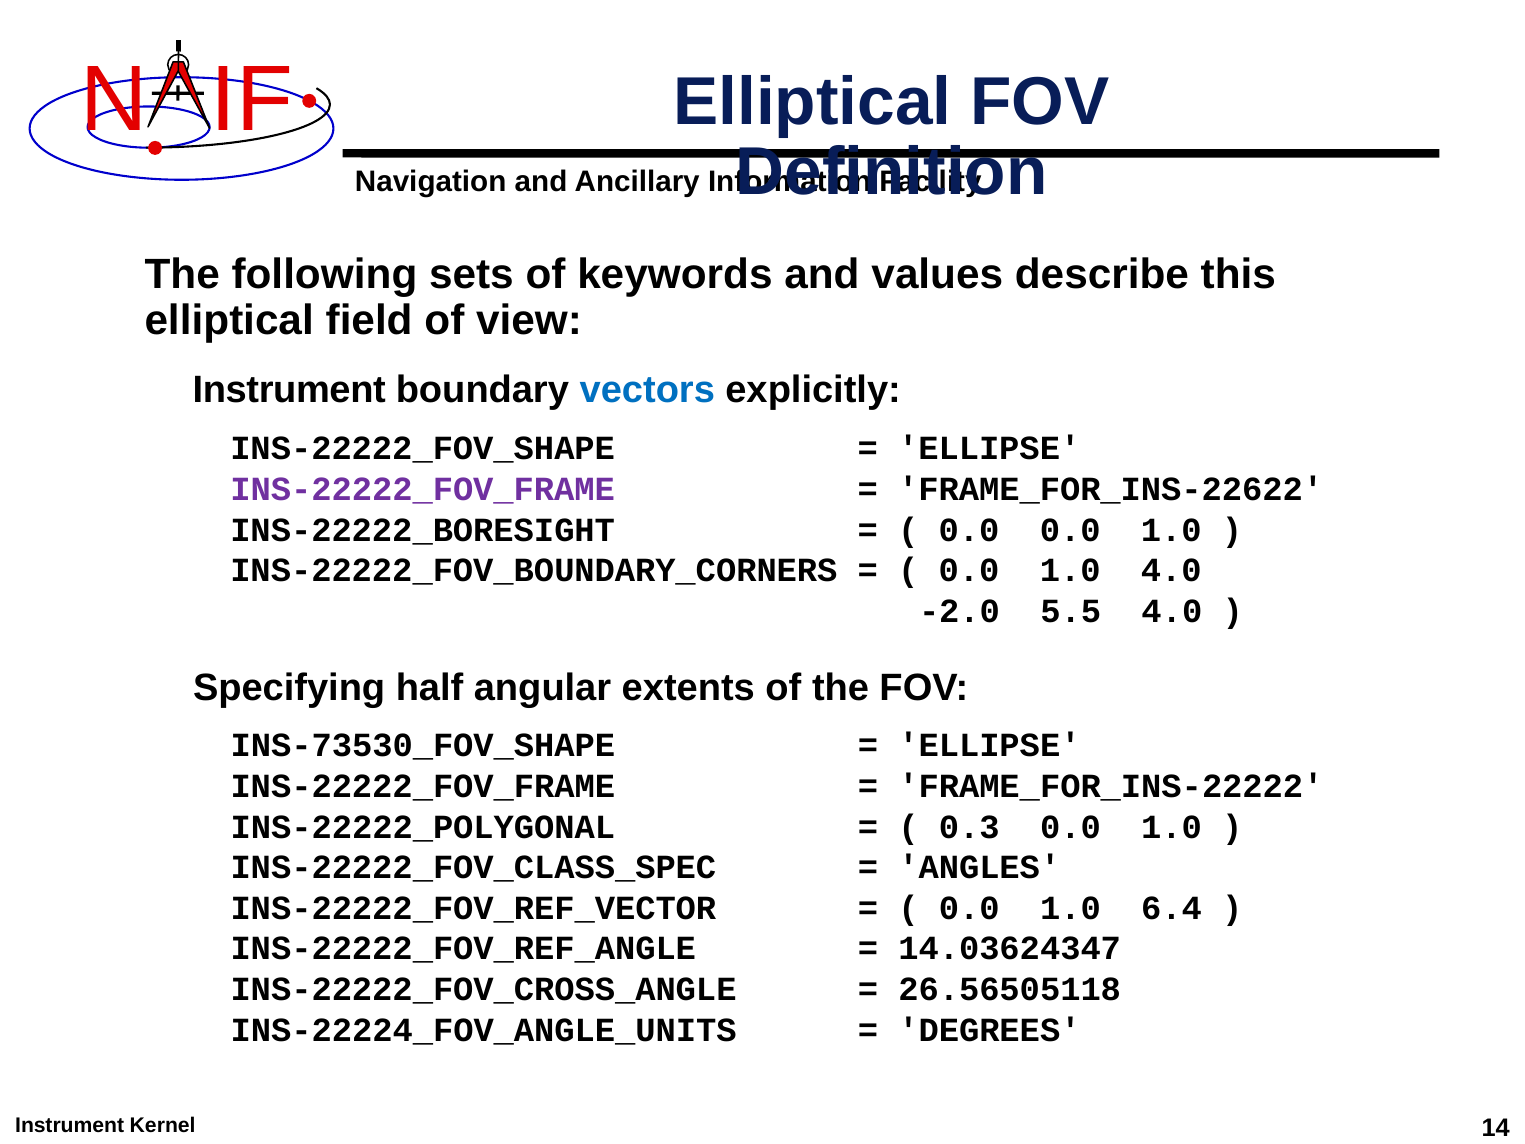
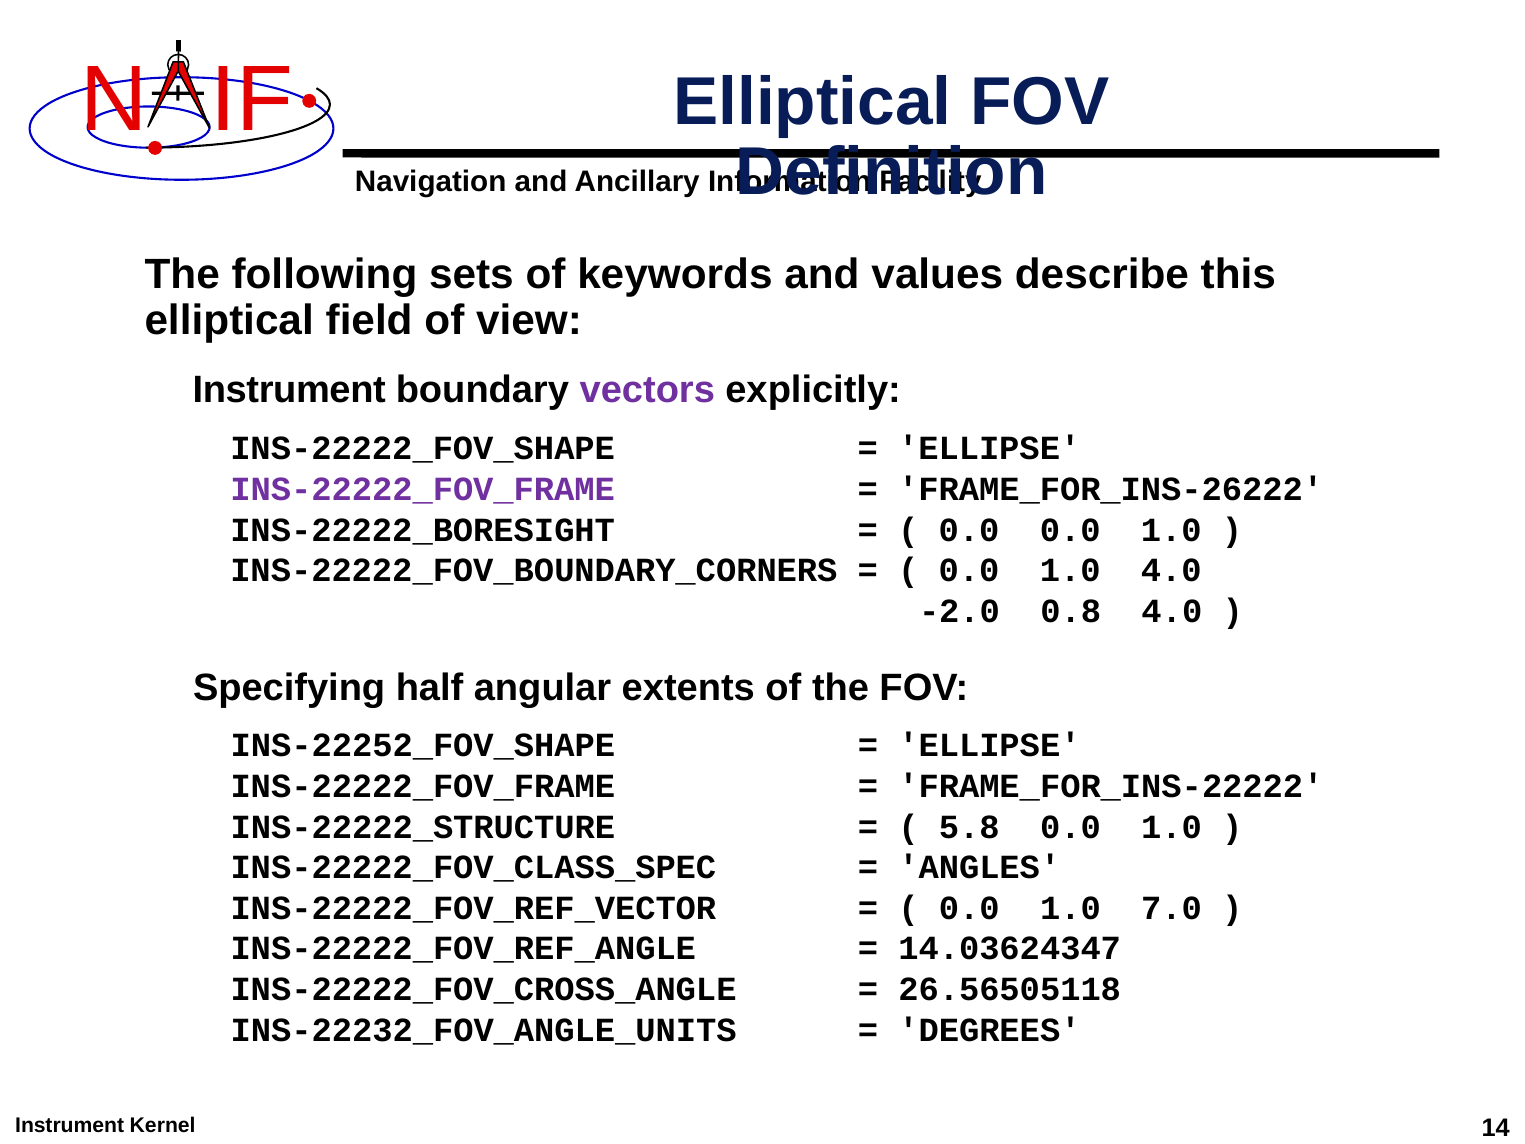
vectors colour: blue -> purple (647, 390)
FRAME_FOR_INS-22622: FRAME_FOR_INS-22622 -> FRAME_FOR_INS-26222 (1111, 489)
5.5: 5.5 -> 0.8 (1071, 611)
INS-73530_FOV_SHAPE: INS-73530_FOV_SHAPE -> INS-22252_FOV_SHAPE (423, 746)
INS-22222_POLYGONAL: INS-22222_POLYGONAL -> INS-22222_STRUCTURE (423, 827)
0.3: 0.3 -> 5.8 (969, 827)
6.4: 6.4 -> 7.0 (1172, 908)
INS-22224_FOV_ANGLE_UNITS: INS-22224_FOV_ANGLE_UNITS -> INS-22232_FOV_ANGLE_UNITS (484, 1030)
